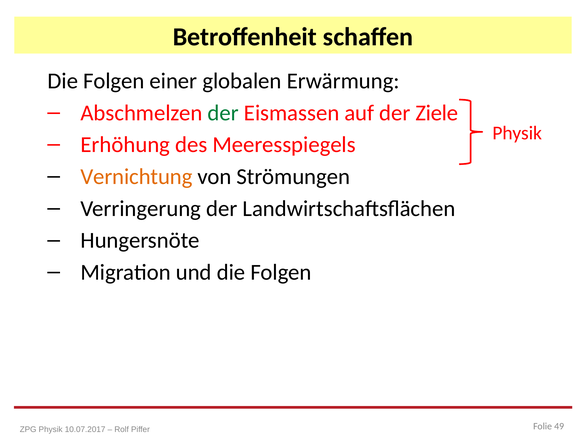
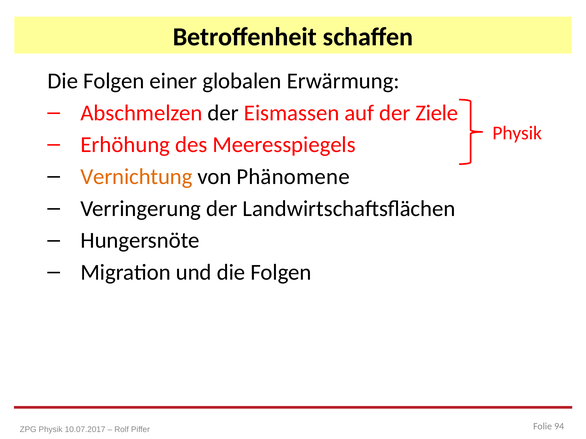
der colour: green -> black (223, 113)
Strömungen: Strömungen -> Phänomene (293, 177)
49: 49 -> 94 (559, 427)
